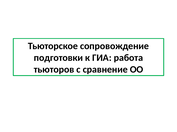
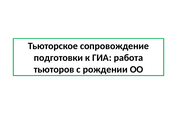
сравнение: сравнение -> рождении (105, 70)
